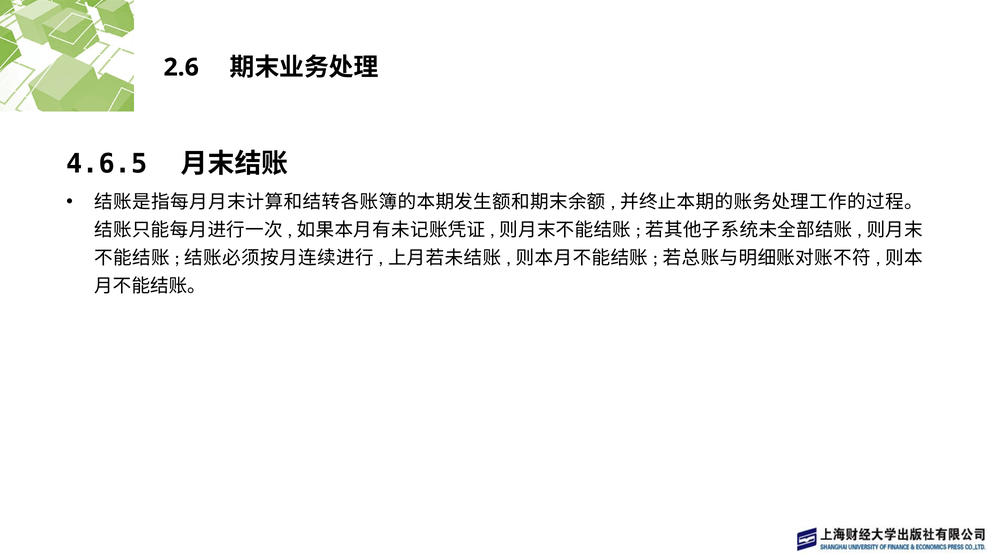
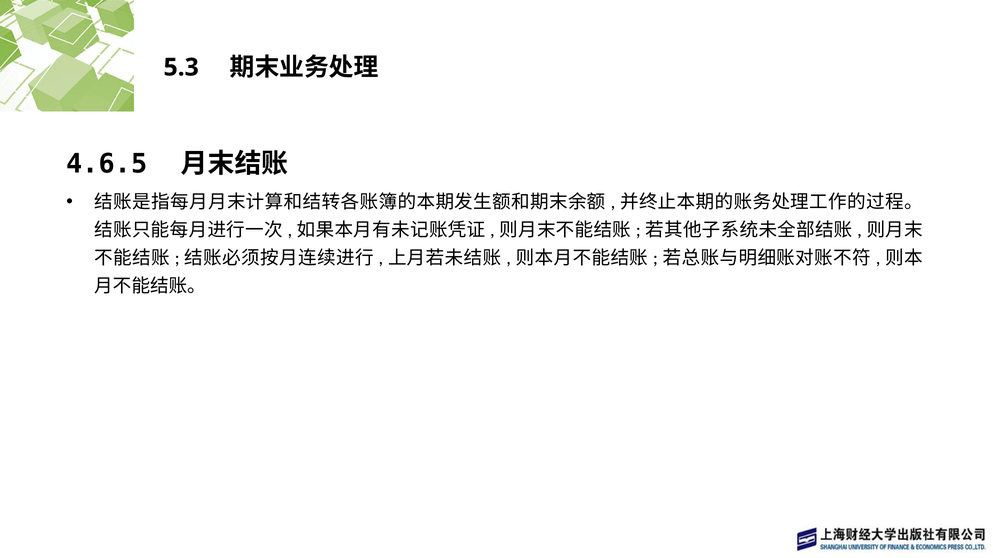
2.6: 2.6 -> 5.3 (181, 67)
